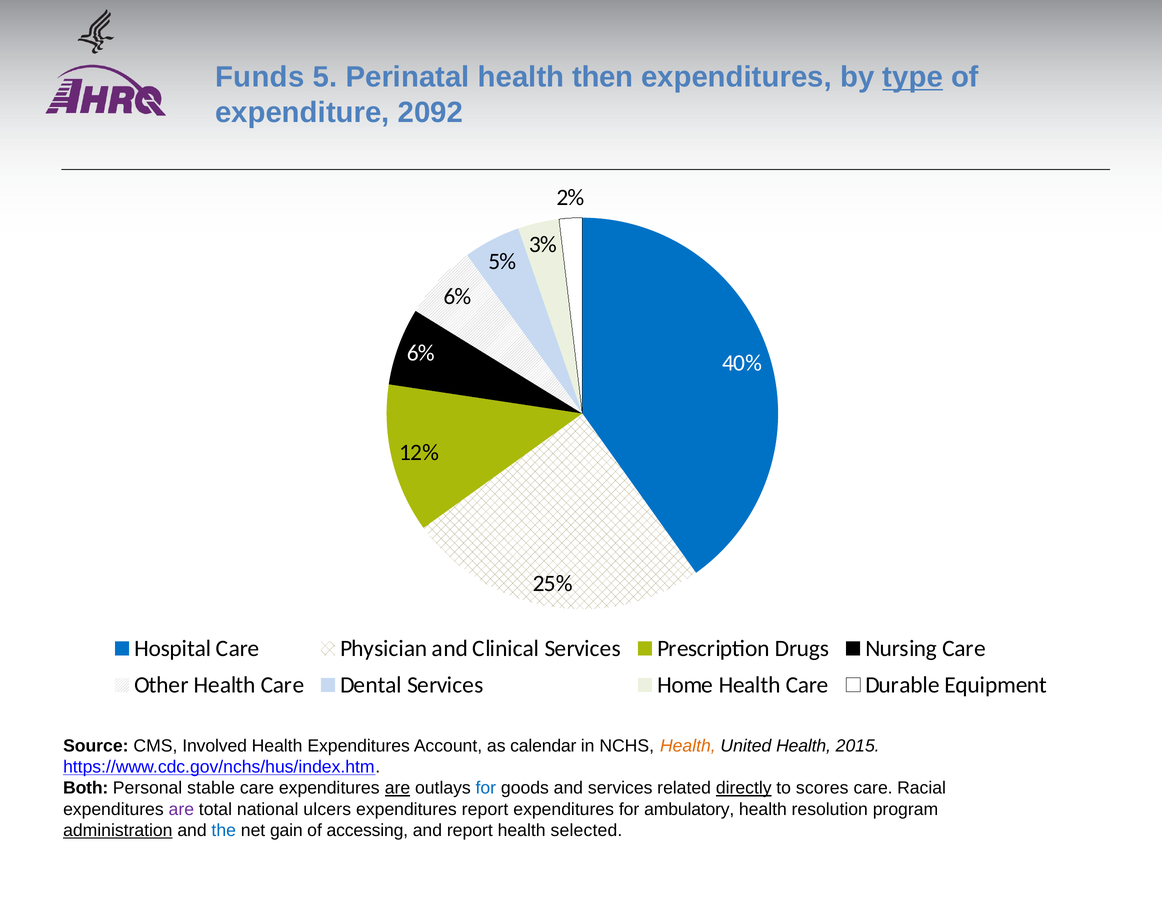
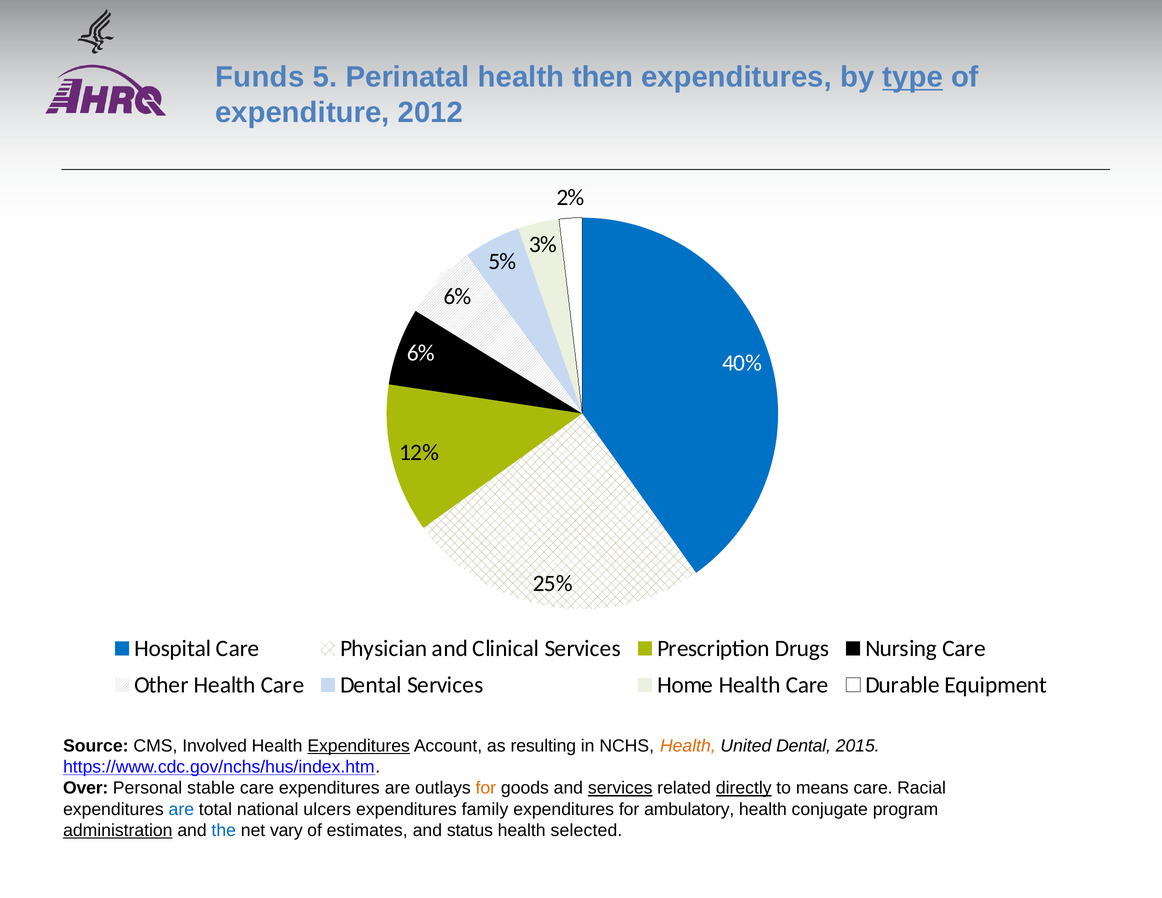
2092: 2092 -> 2012 (430, 112)
Expenditures underline: none -> present (359, 746)
calendar: calendar -> resulting (543, 746)
United Health: Health -> Dental (804, 746)
Both: Both -> Over (86, 788)
are underline: present -> none (398, 788)
for colour: blue -> orange (486, 788)
services underline: none -> present (620, 788)
scores: scores -> means (822, 788)
are colour: purple -> blue (181, 809)
expenditures report: report -> family (485, 809)
resolution: resolution -> conjugate (830, 809)
gain: gain -> vary (286, 830)
accessing: accessing -> estimates (367, 830)
and report: report -> status (470, 830)
